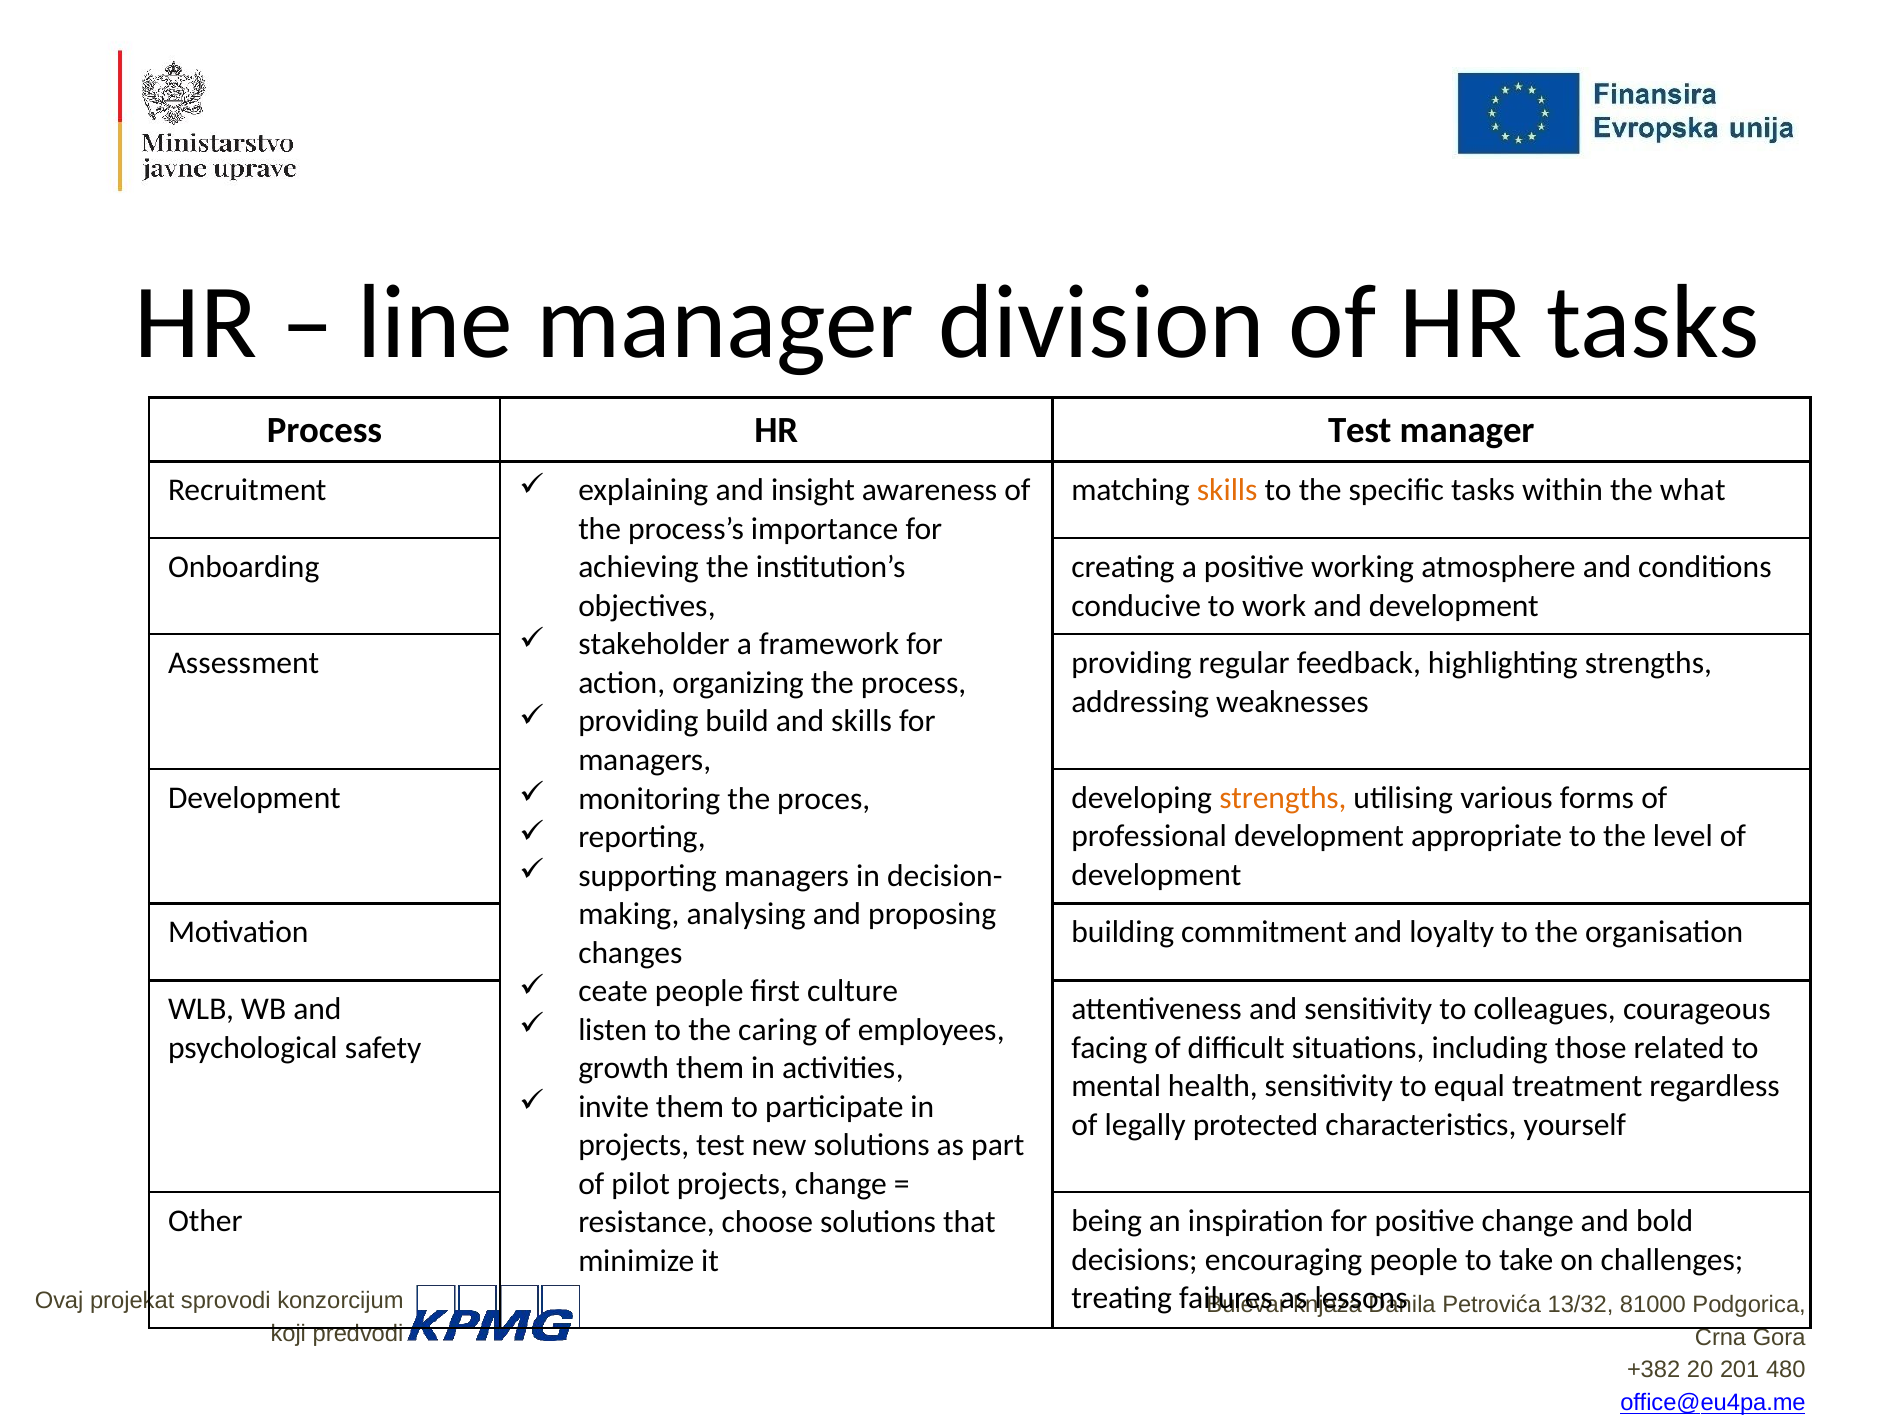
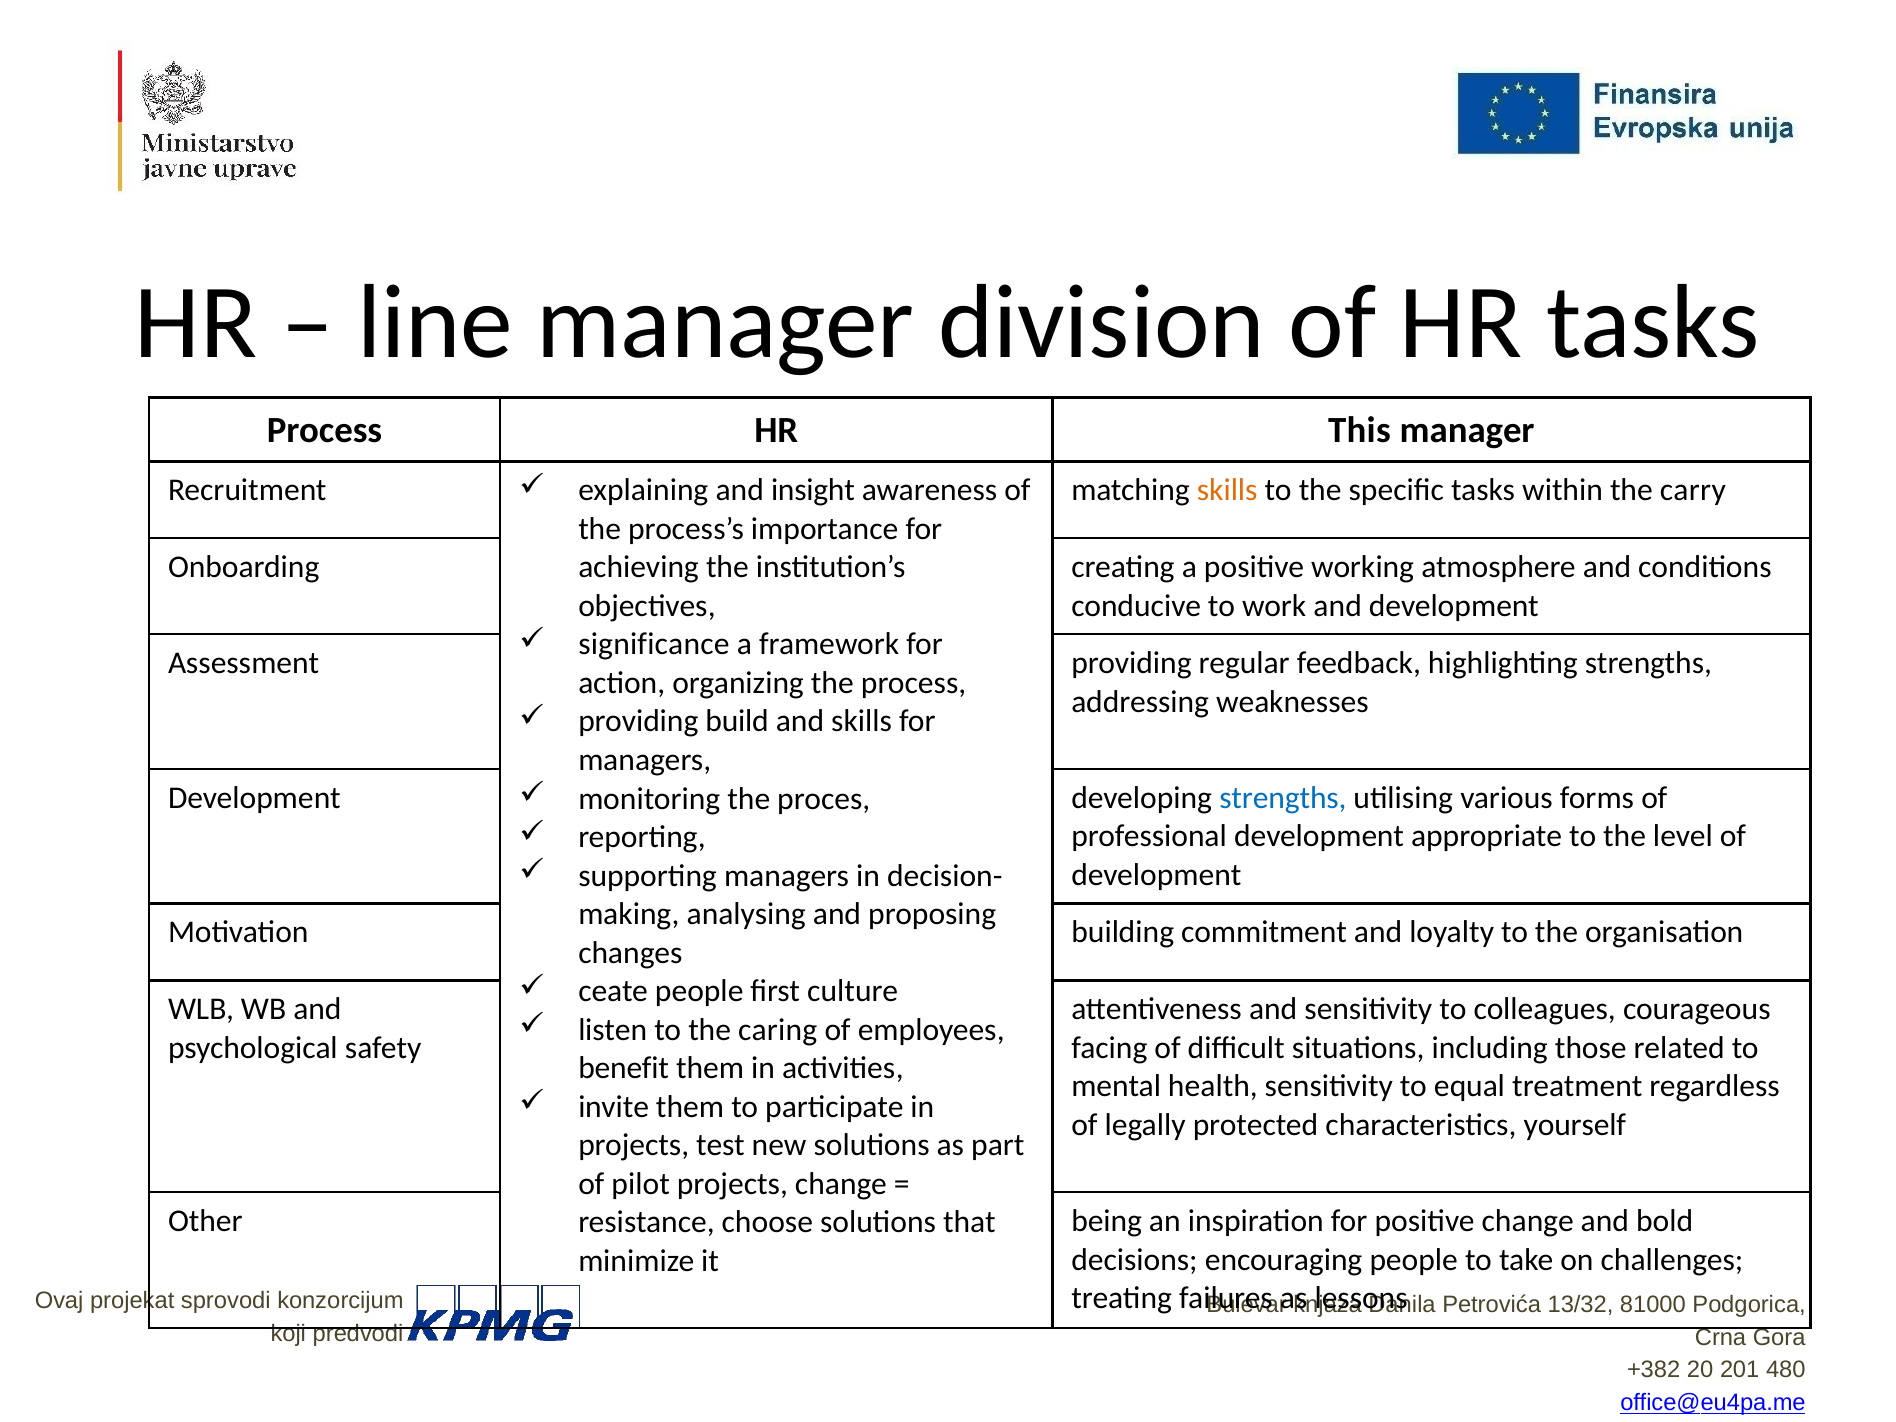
HR Test: Test -> This (1359, 430)
what: what -> carry (1693, 490)
stakeholder: stakeholder -> significance (654, 645)
strengths colour: orange -> blue (1283, 798)
growth: growth -> benefit (624, 1068)
